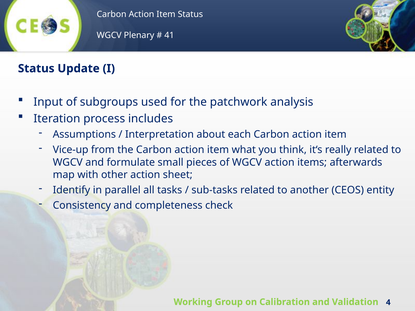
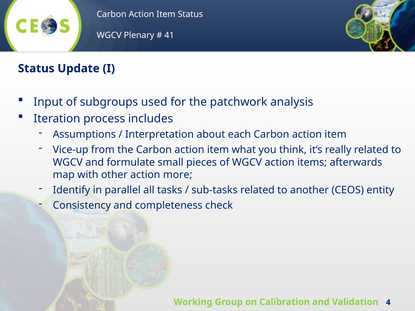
sheet: sheet -> more (178, 175)
